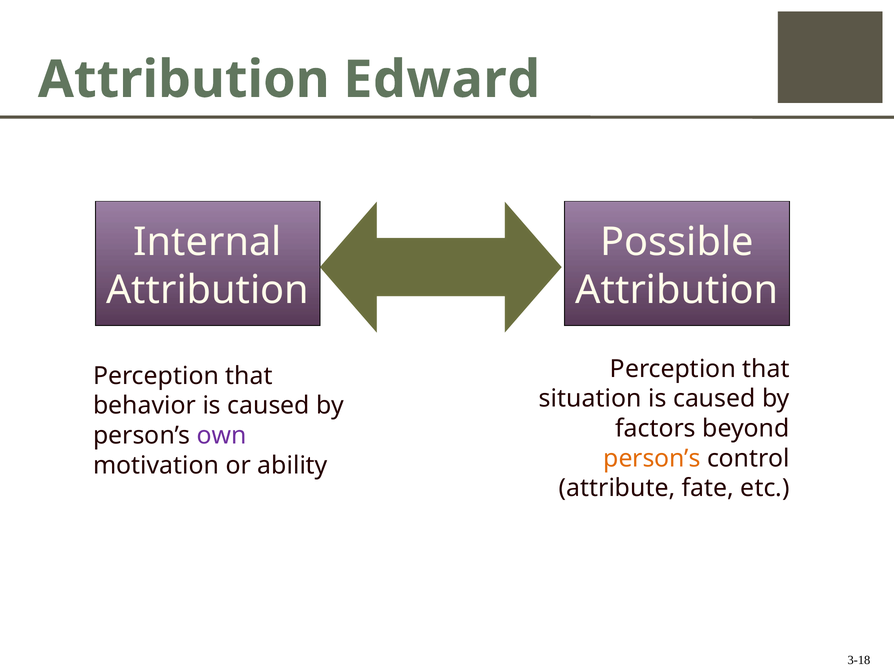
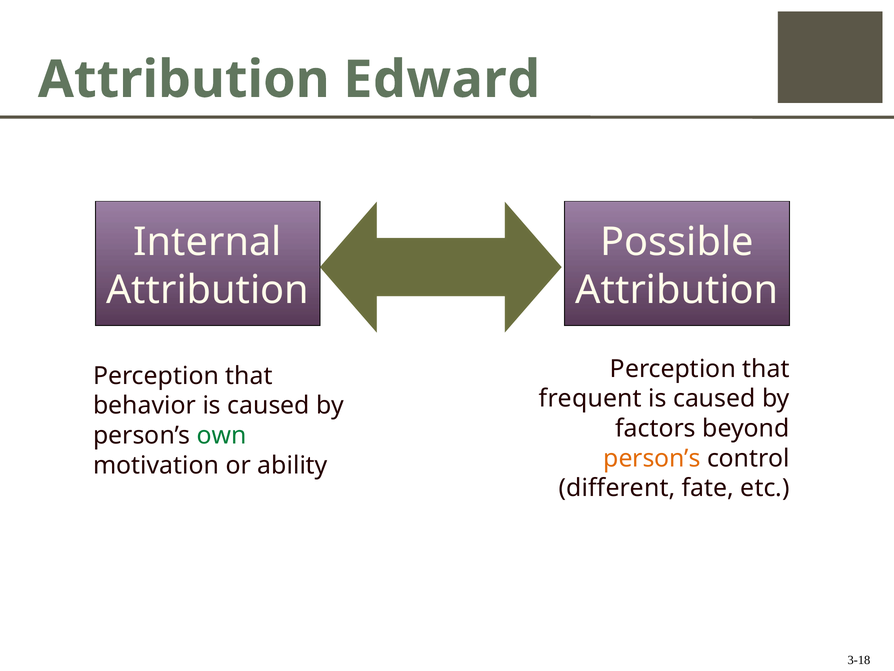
situation: situation -> frequent (590, 398)
own colour: purple -> green (222, 435)
attribute: attribute -> different (617, 488)
